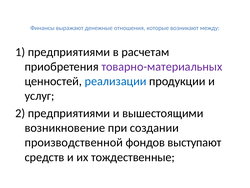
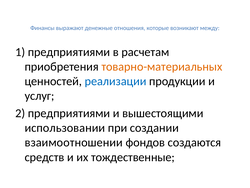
товарно-материальных colour: purple -> orange (162, 67)
возникновение: возникновение -> использовании (65, 128)
производственной: производственной -> взаимоотношении (74, 142)
выступают: выступают -> создаются (194, 142)
